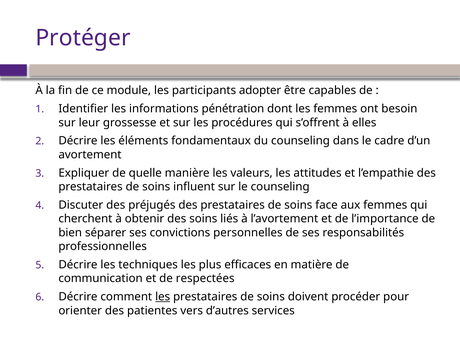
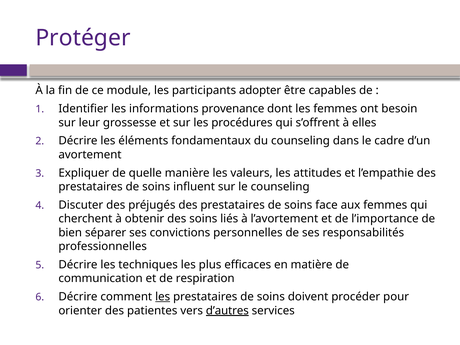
pénétration: pénétration -> provenance (233, 109)
respectées: respectées -> respiration (205, 278)
d’autres underline: none -> present (227, 311)
